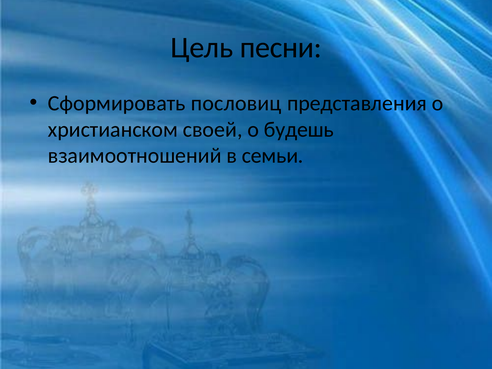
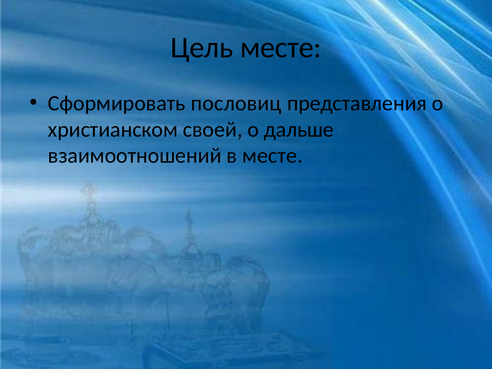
Цель песни: песни -> месте (281, 48)
будешь: будешь -> дальше (299, 129)
в семьи: семьи -> месте (272, 156)
